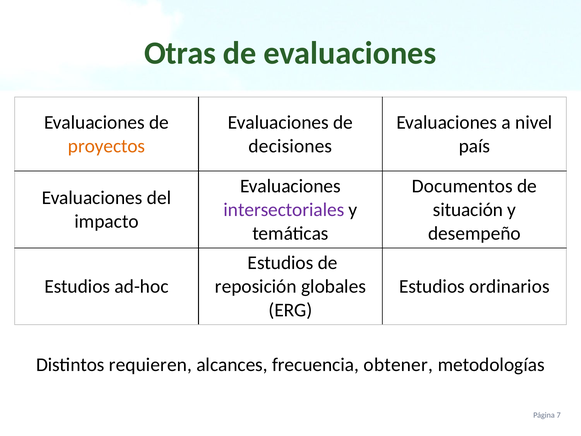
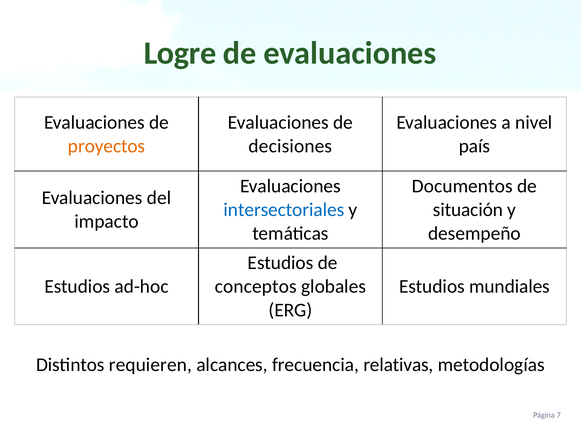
Otras: Otras -> Logre (180, 53)
intersectoriales colour: purple -> blue (284, 210)
reposición: reposición -> conceptos (256, 286)
ordinarios: ordinarios -> mundiales (510, 286)
obtener: obtener -> relativas (398, 364)
